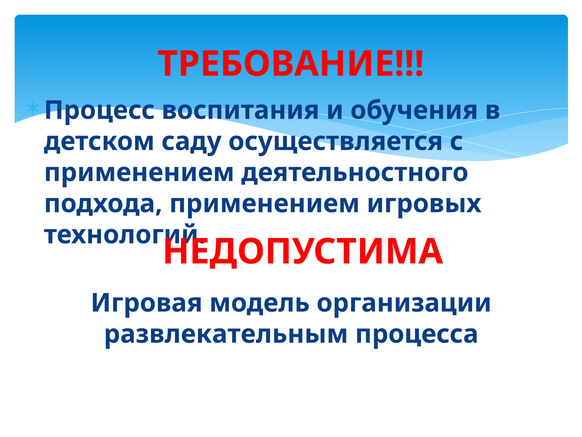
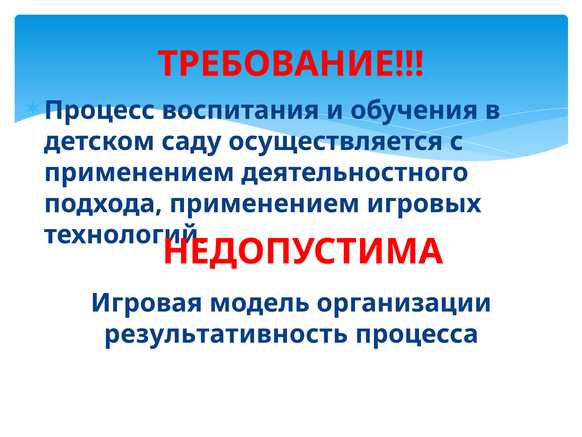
развлекательным: развлекательным -> результативность (226, 334)
